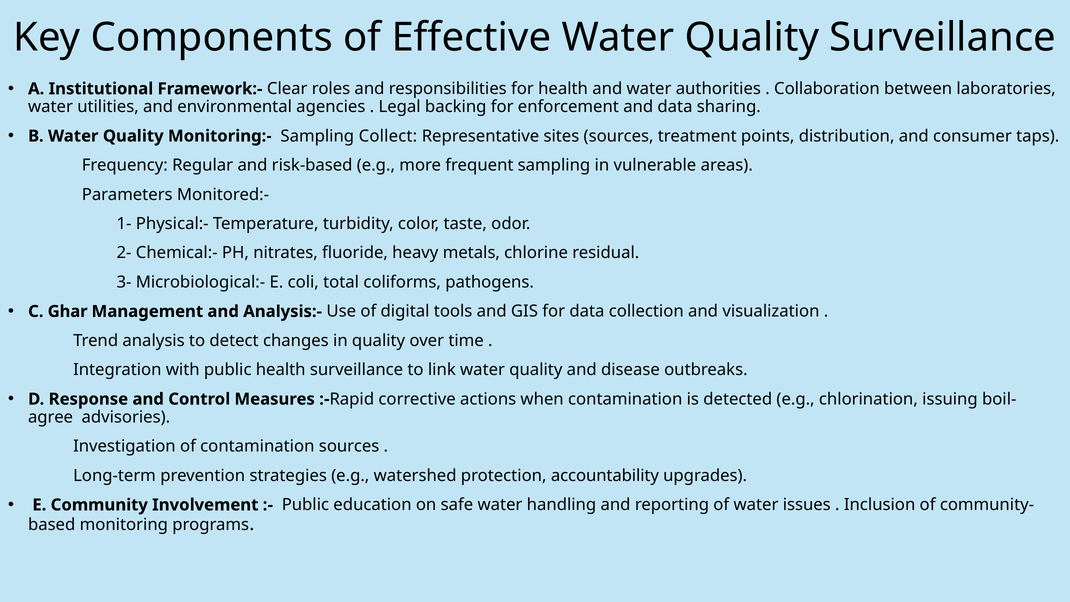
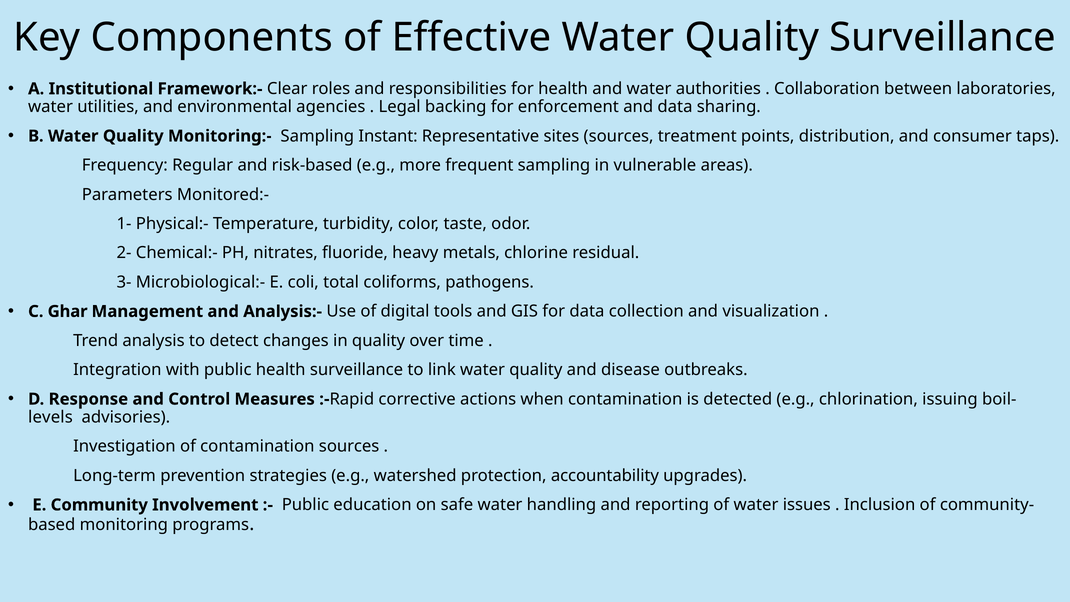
Collect: Collect -> Instant (388, 136)
agree: agree -> levels (50, 417)
